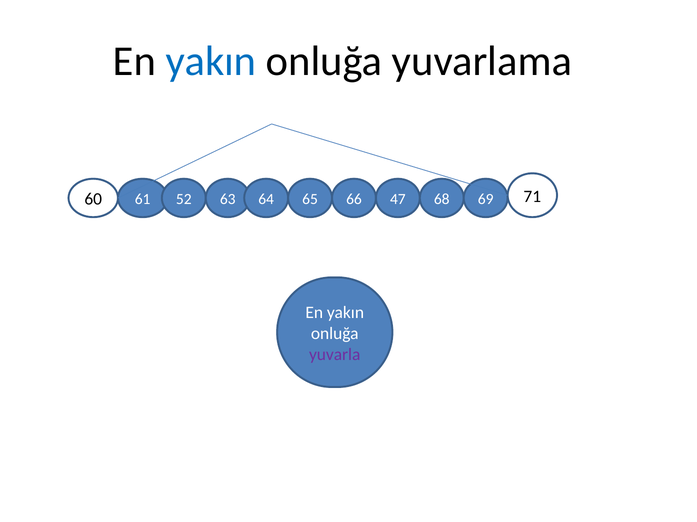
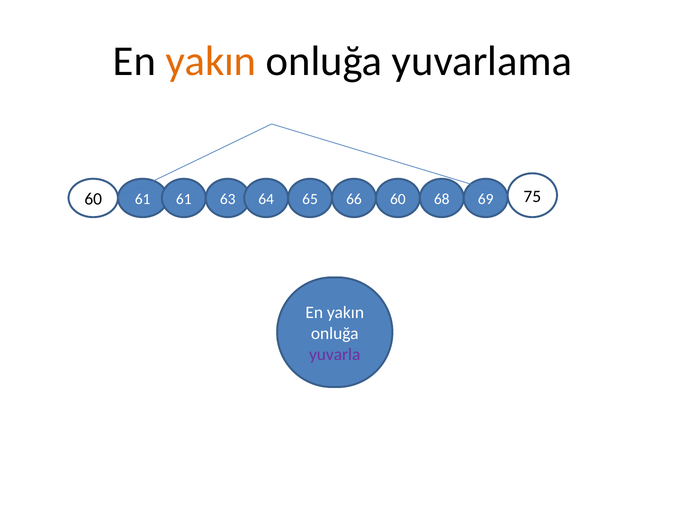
yakın colour: blue -> orange (211, 61)
71: 71 -> 75 (532, 197)
61 52: 52 -> 61 (184, 199)
66 47: 47 -> 60 (398, 199)
